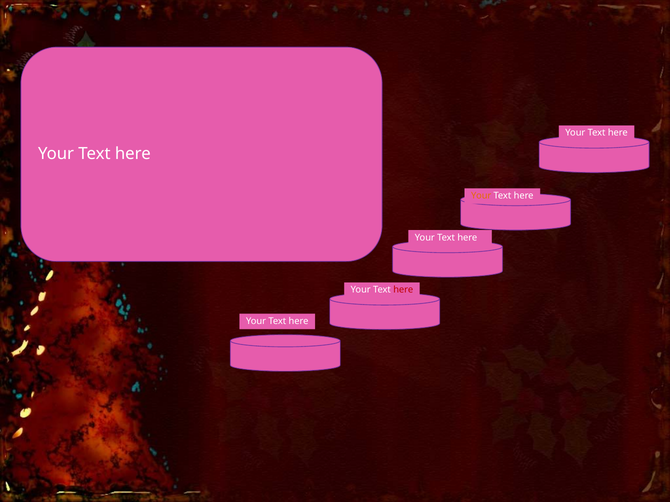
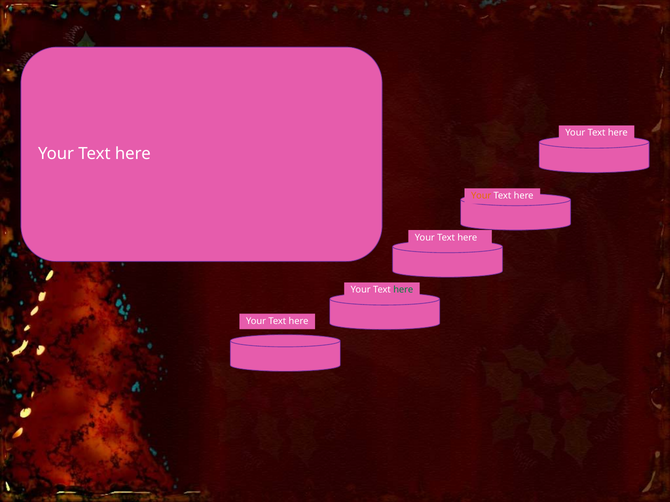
here colour: red -> green (403, 290)
